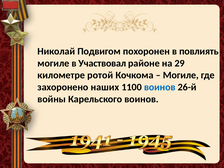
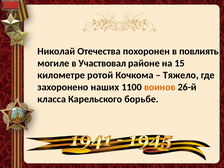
Подвигом: Подвигом -> Отечества (99, 51)
29: 29 -> 15 (180, 63)
Могиле: Могиле -> Тяжело (181, 75)
воинов colour: blue -> orange (160, 87)
войны: войны -> класса (52, 99)
Карельского воинов: воинов -> борьбе (141, 99)
